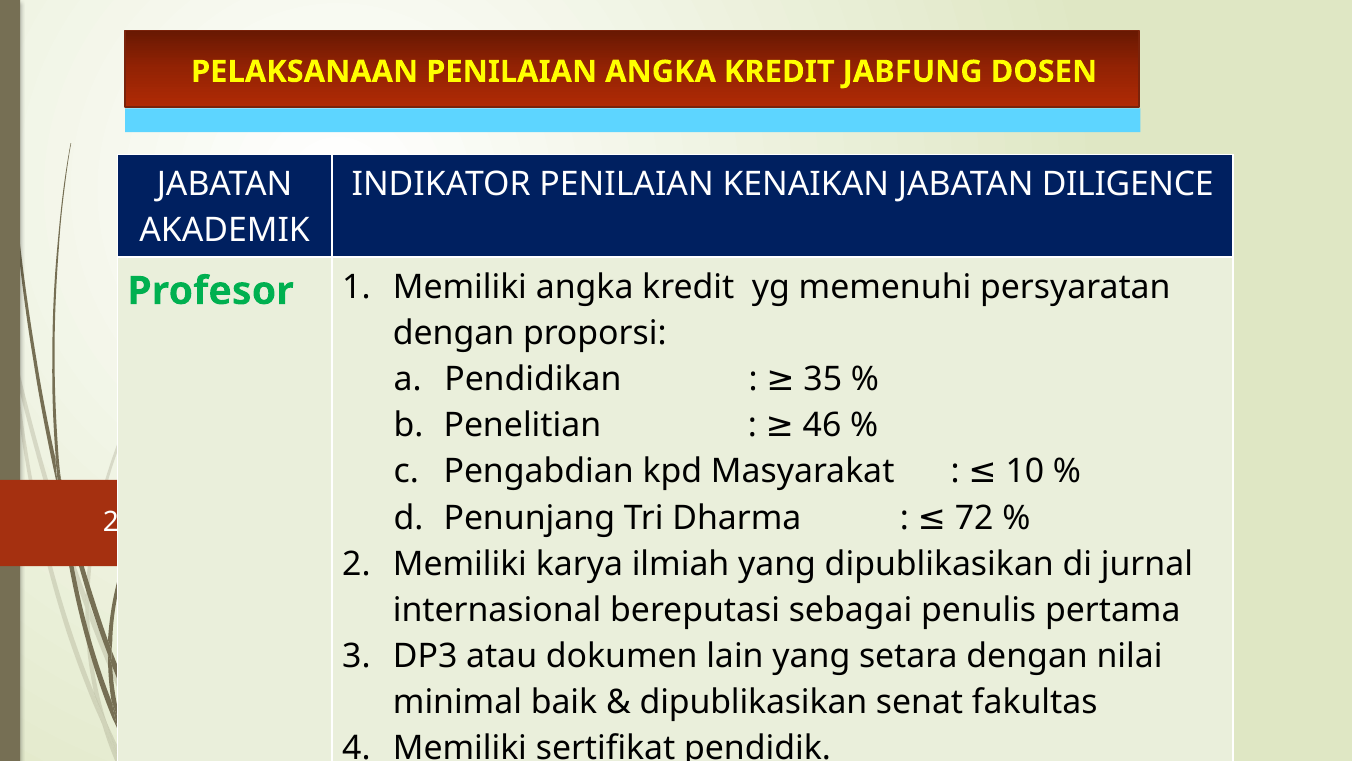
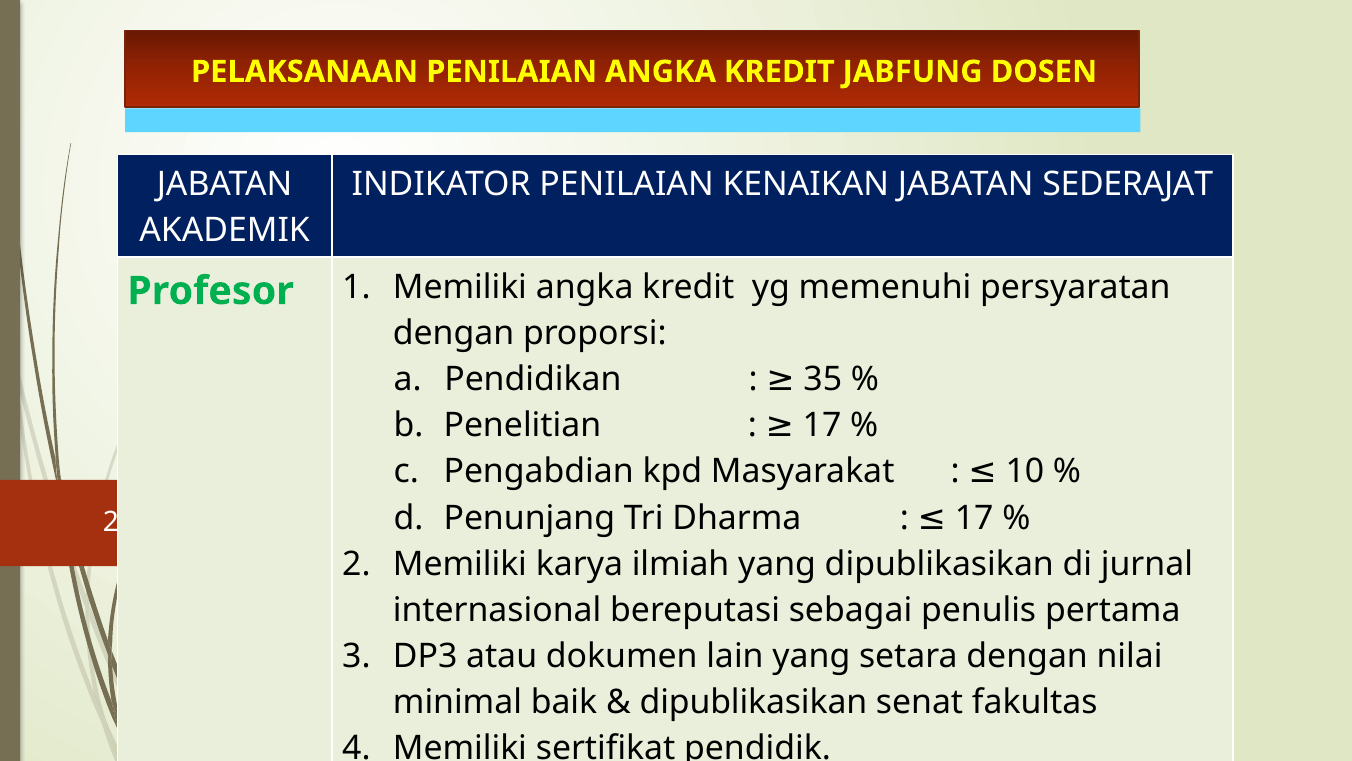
DILIGENCE: DILIGENCE -> SEDERAJAT (1128, 184)
46: 46 -> 17 (822, 425)
72: 72 -> 17 (974, 518)
